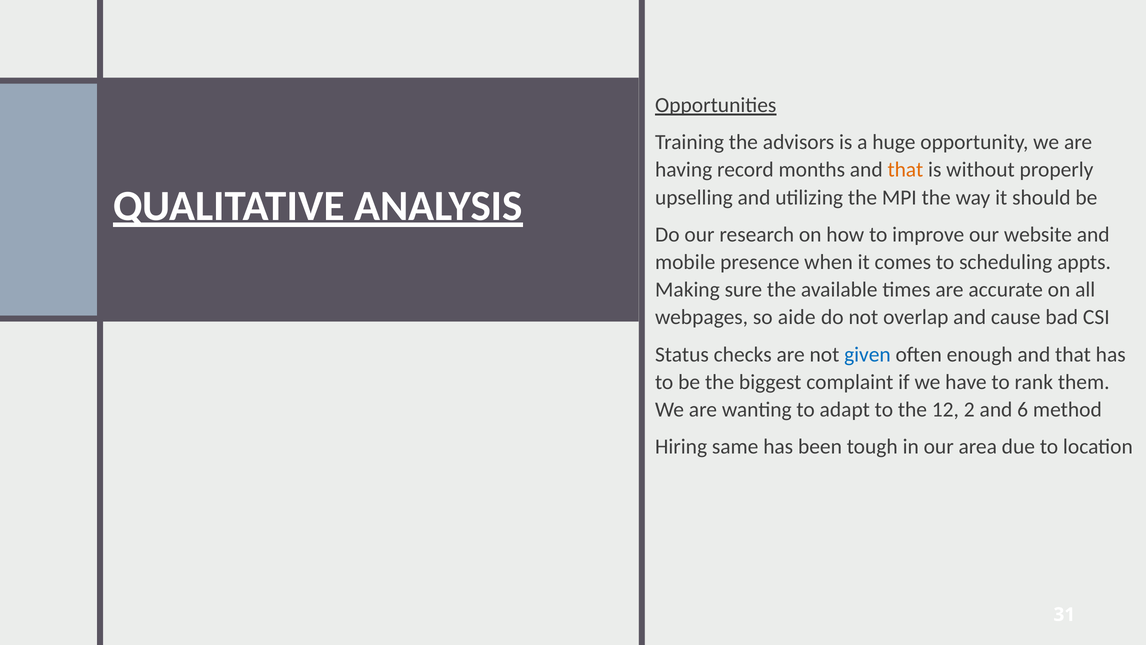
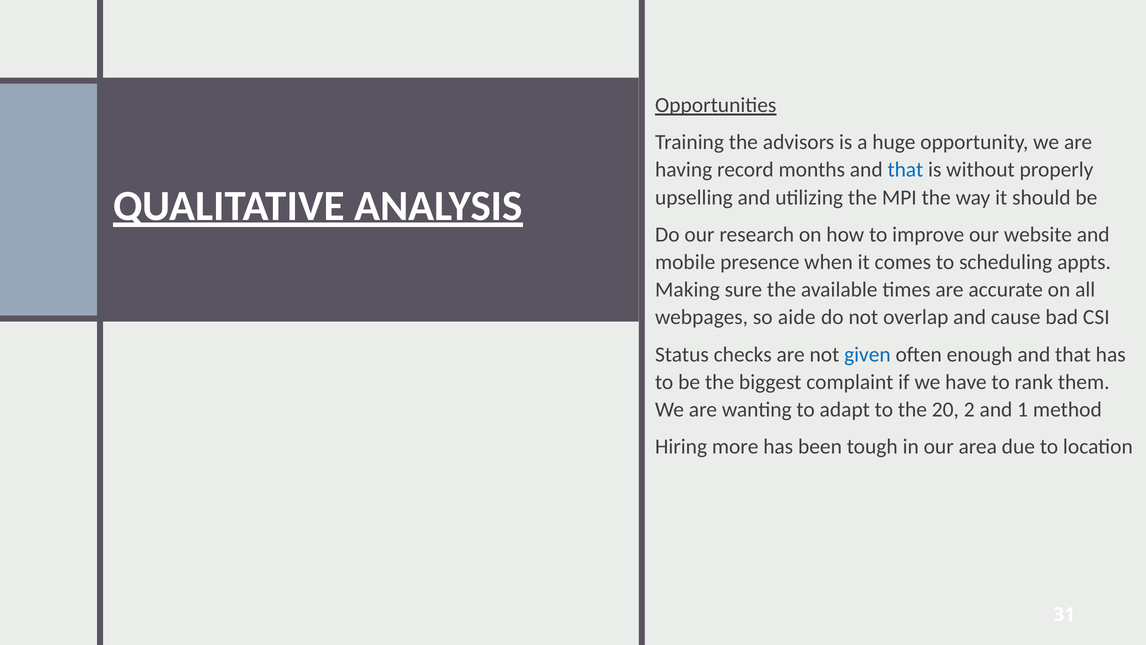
that colour: orange -> blue (905, 170)
12: 12 -> 20 (945, 409)
6: 6 -> 1 (1023, 409)
same: same -> more (735, 447)
